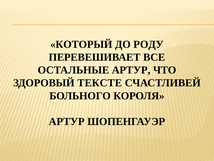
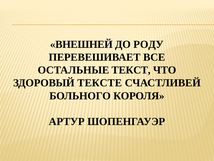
КОТОРЫЙ: КОТОРЫЙ -> ВНЕШНЕЙ (81, 44)
ОСТАЛЬНЫЕ АРТУР: АРТУР -> ТЕКСТ (131, 70)
